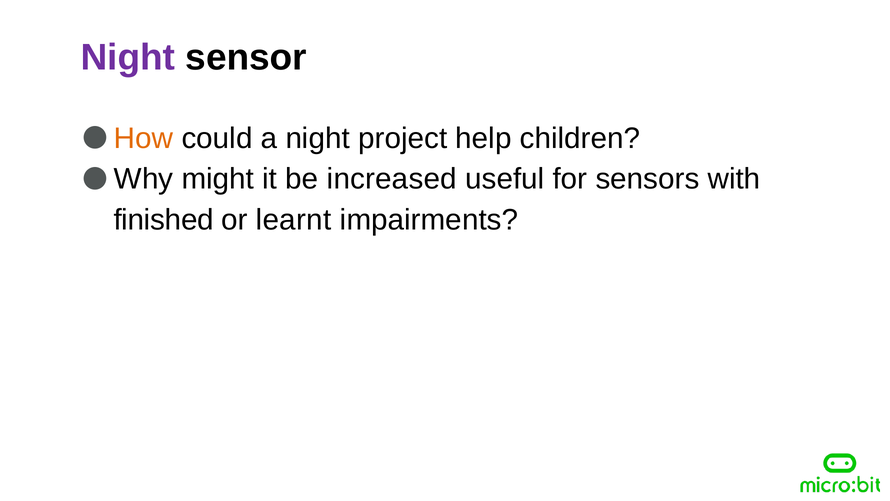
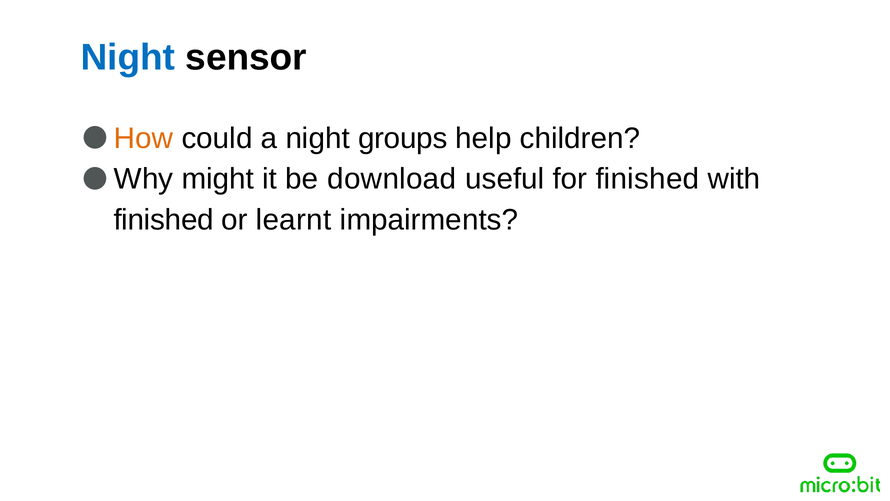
Night colour: purple -> blue (128, 58)
project: project -> groups (403, 138)
increased: increased -> download (392, 179)
for sensors: sensors -> finished (647, 179)
